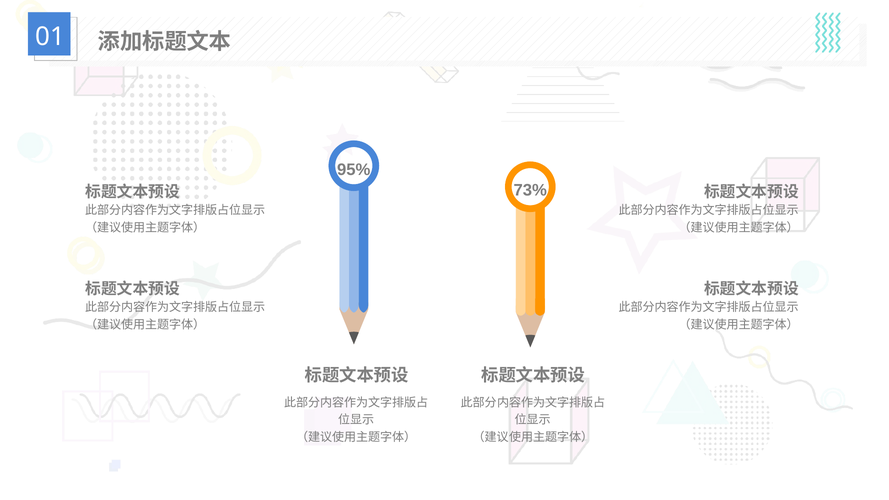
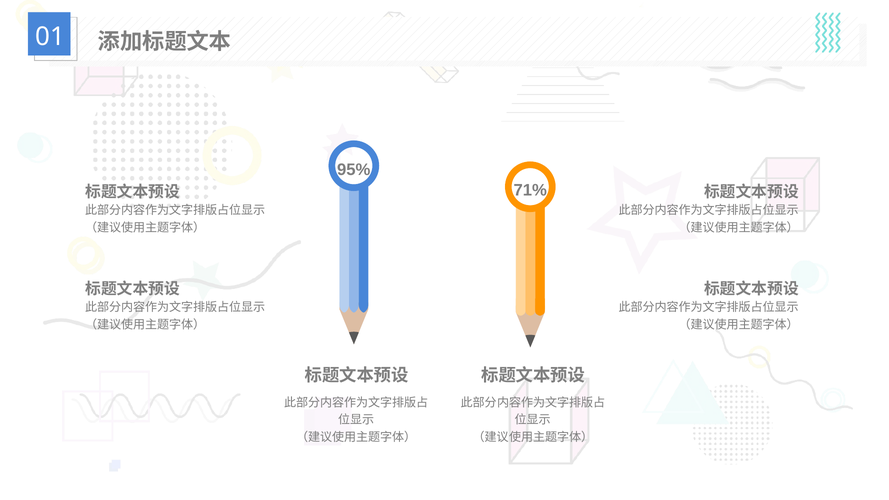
73%: 73% -> 71% (530, 190)
